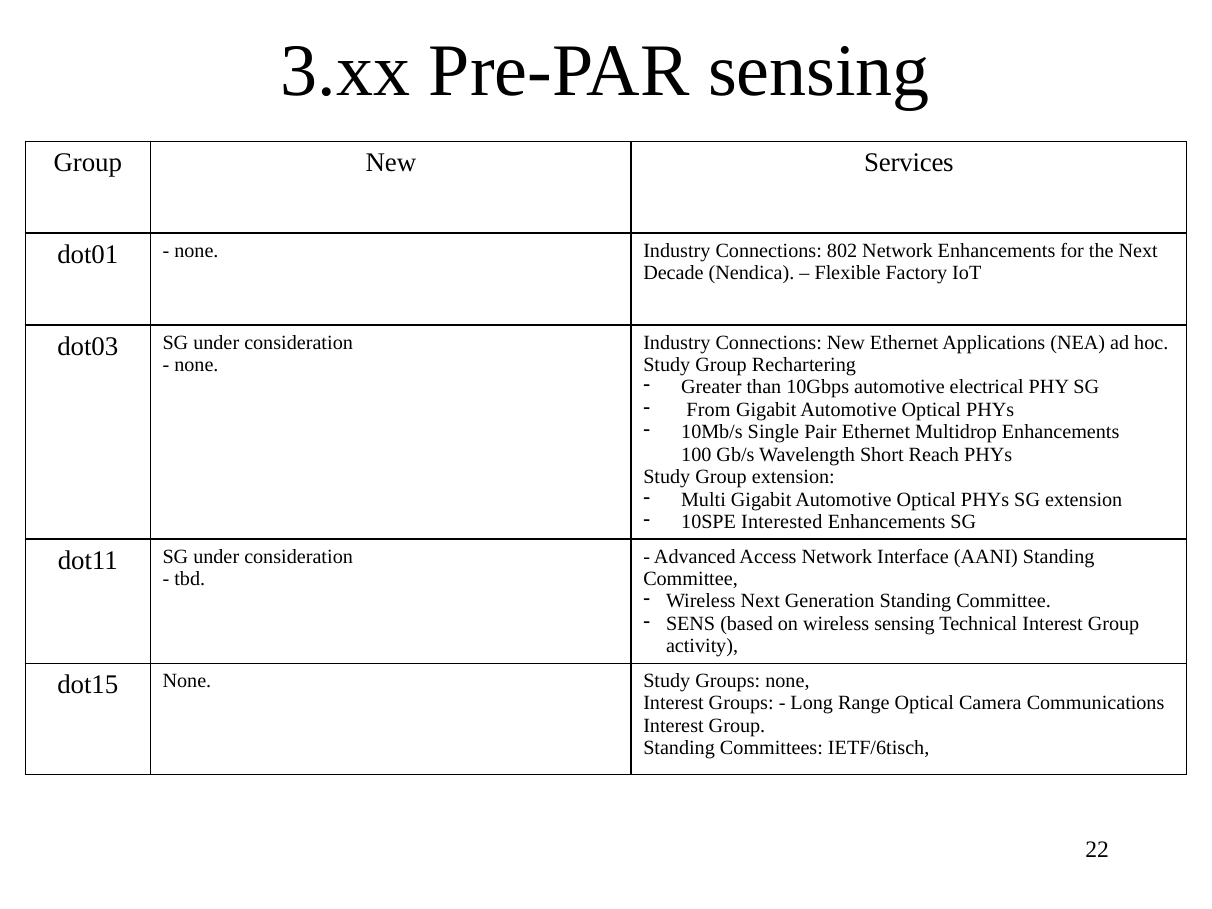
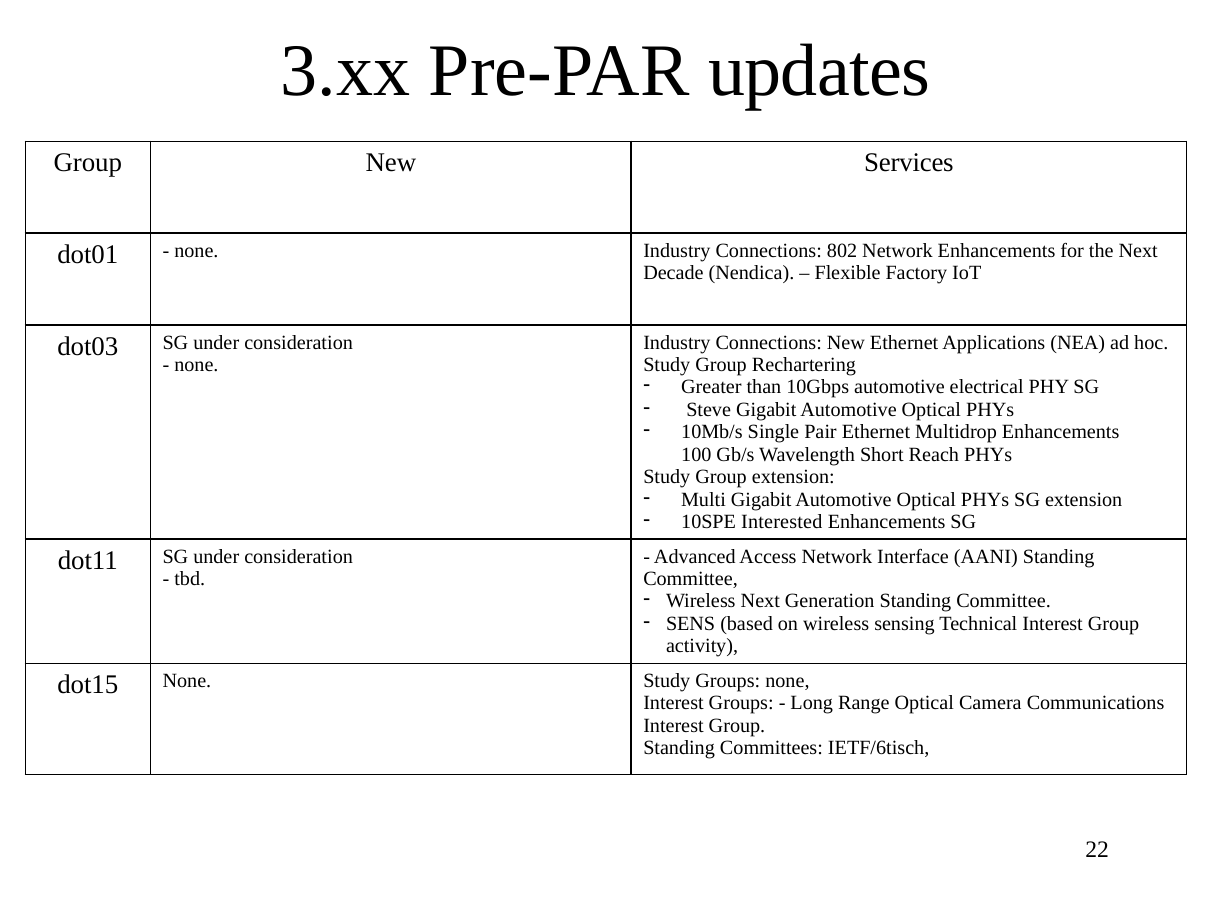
Pre-PAR sensing: sensing -> updates (819, 71)
From: From -> Steve (709, 410)
